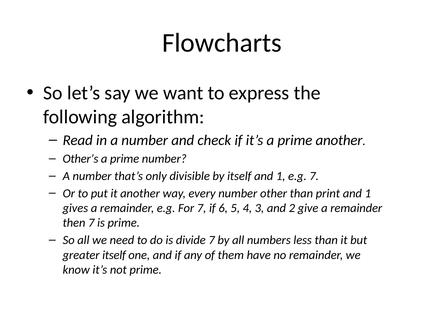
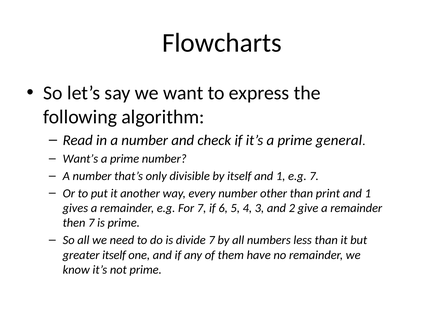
prime another: another -> general (339, 140)
Other’s: Other’s -> Want’s (80, 159)
